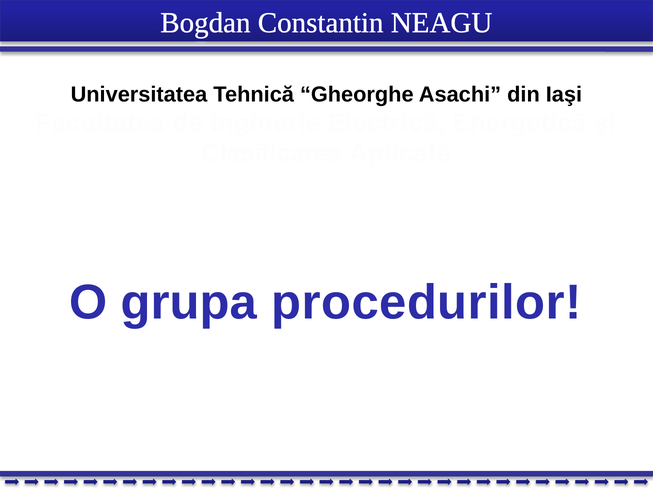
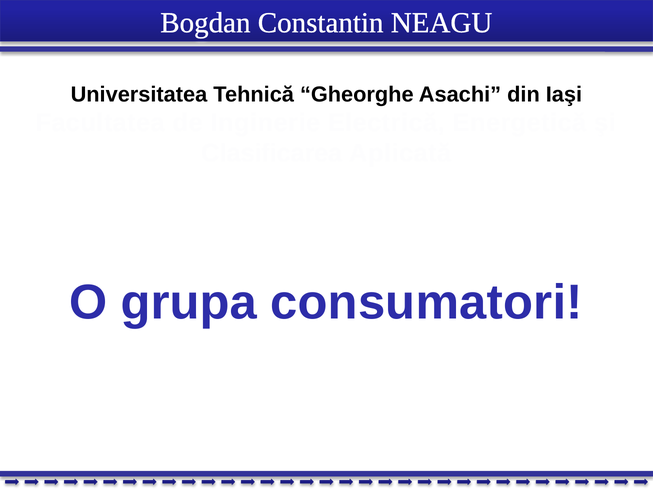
procedurilor: procedurilor -> consumatori (427, 303)
